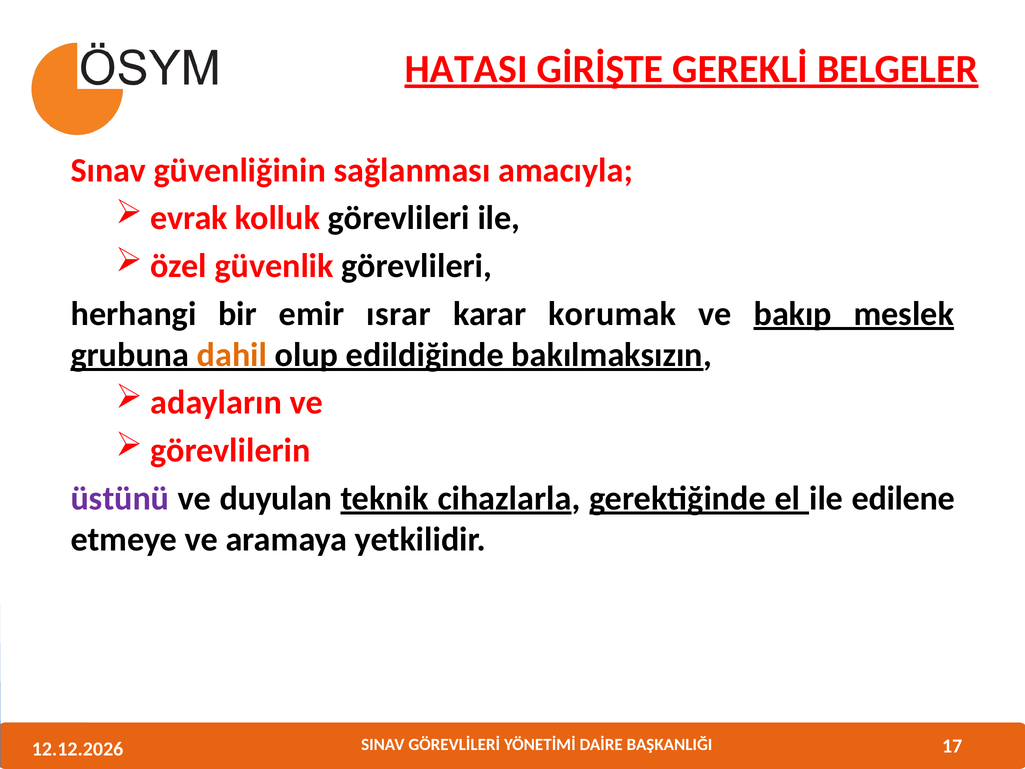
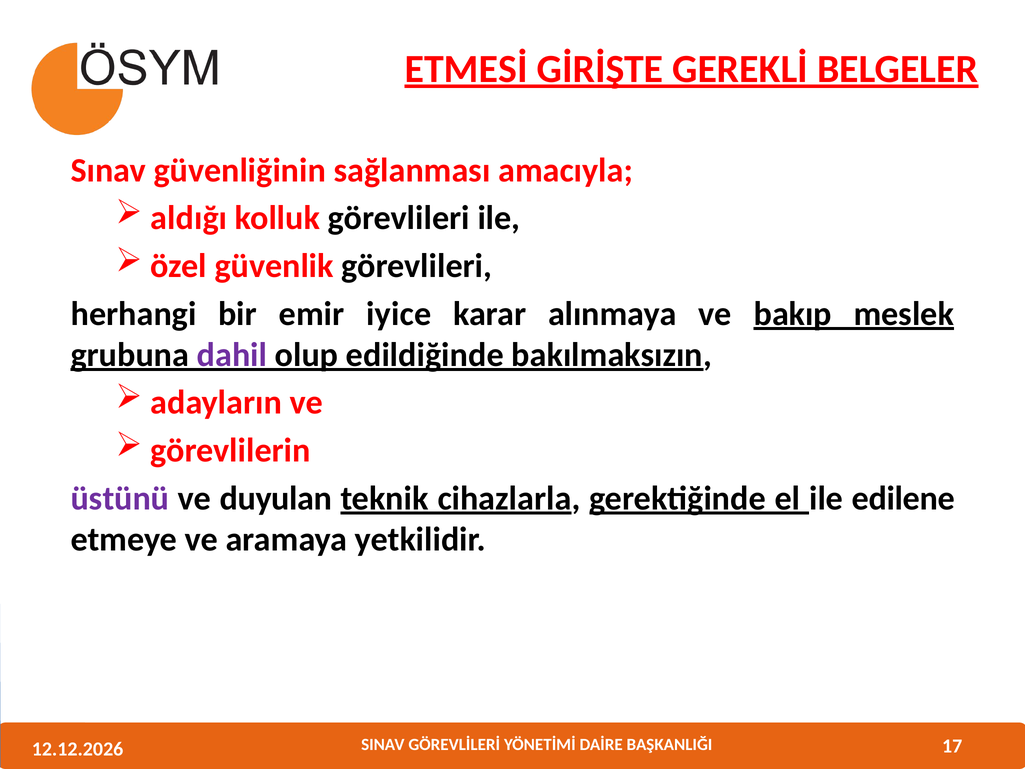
HATASI: HATASI -> ETMESİ (466, 69)
evrak: evrak -> aldığı (189, 218)
ısrar: ısrar -> iyice (399, 314)
korumak: korumak -> alınmaya (612, 314)
dahil colour: orange -> purple (232, 355)
